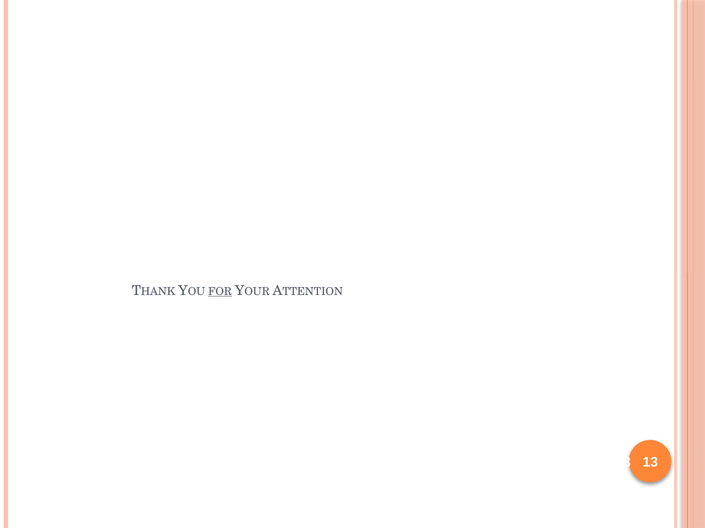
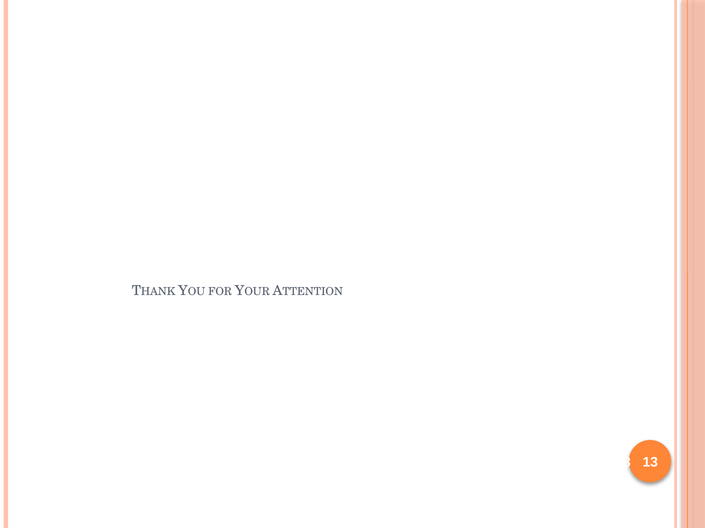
FOR underline: present -> none (220, 292)
